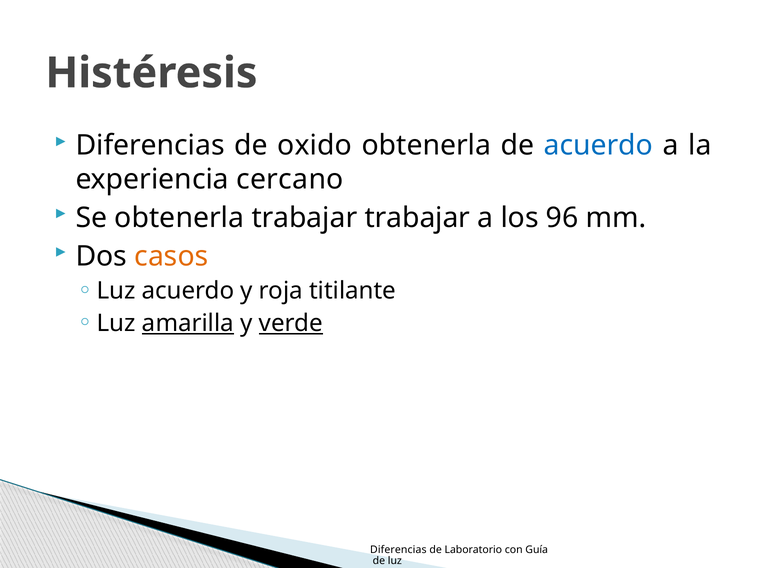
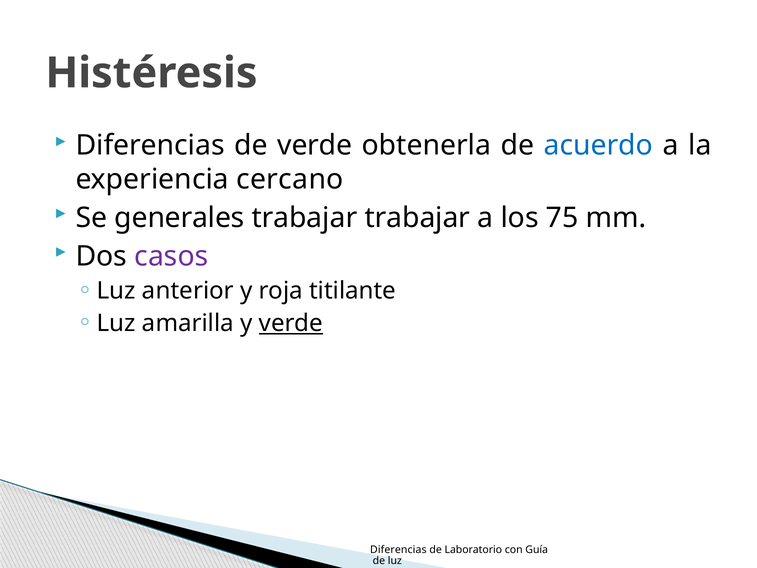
de oxido: oxido -> verde (315, 145)
Se obtenerla: obtenerla -> generales (179, 218)
96: 96 -> 75 (562, 218)
casos colour: orange -> purple (171, 256)
Luz acuerdo: acuerdo -> anterior (188, 291)
amarilla underline: present -> none (188, 323)
